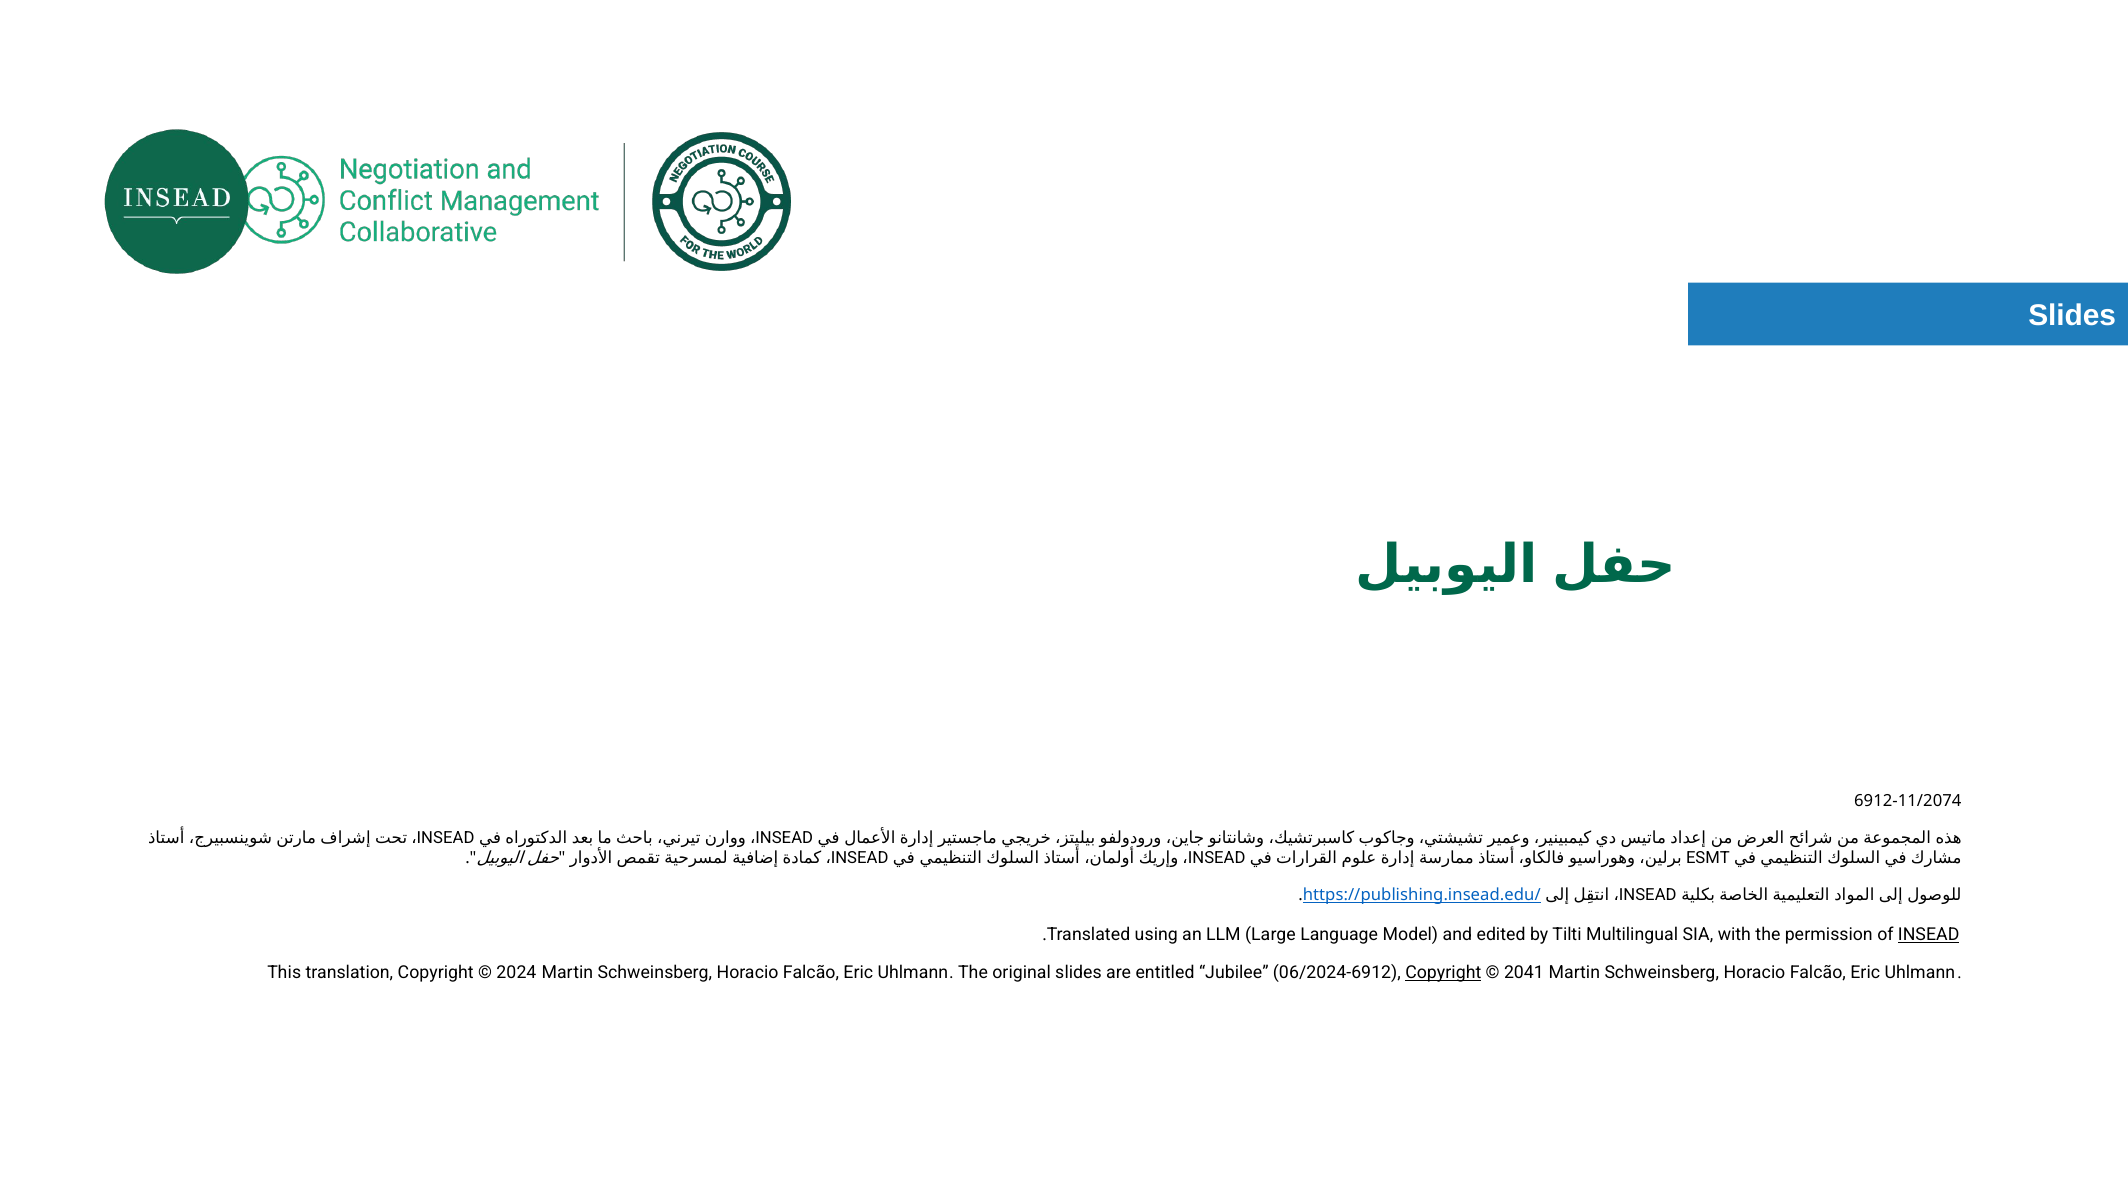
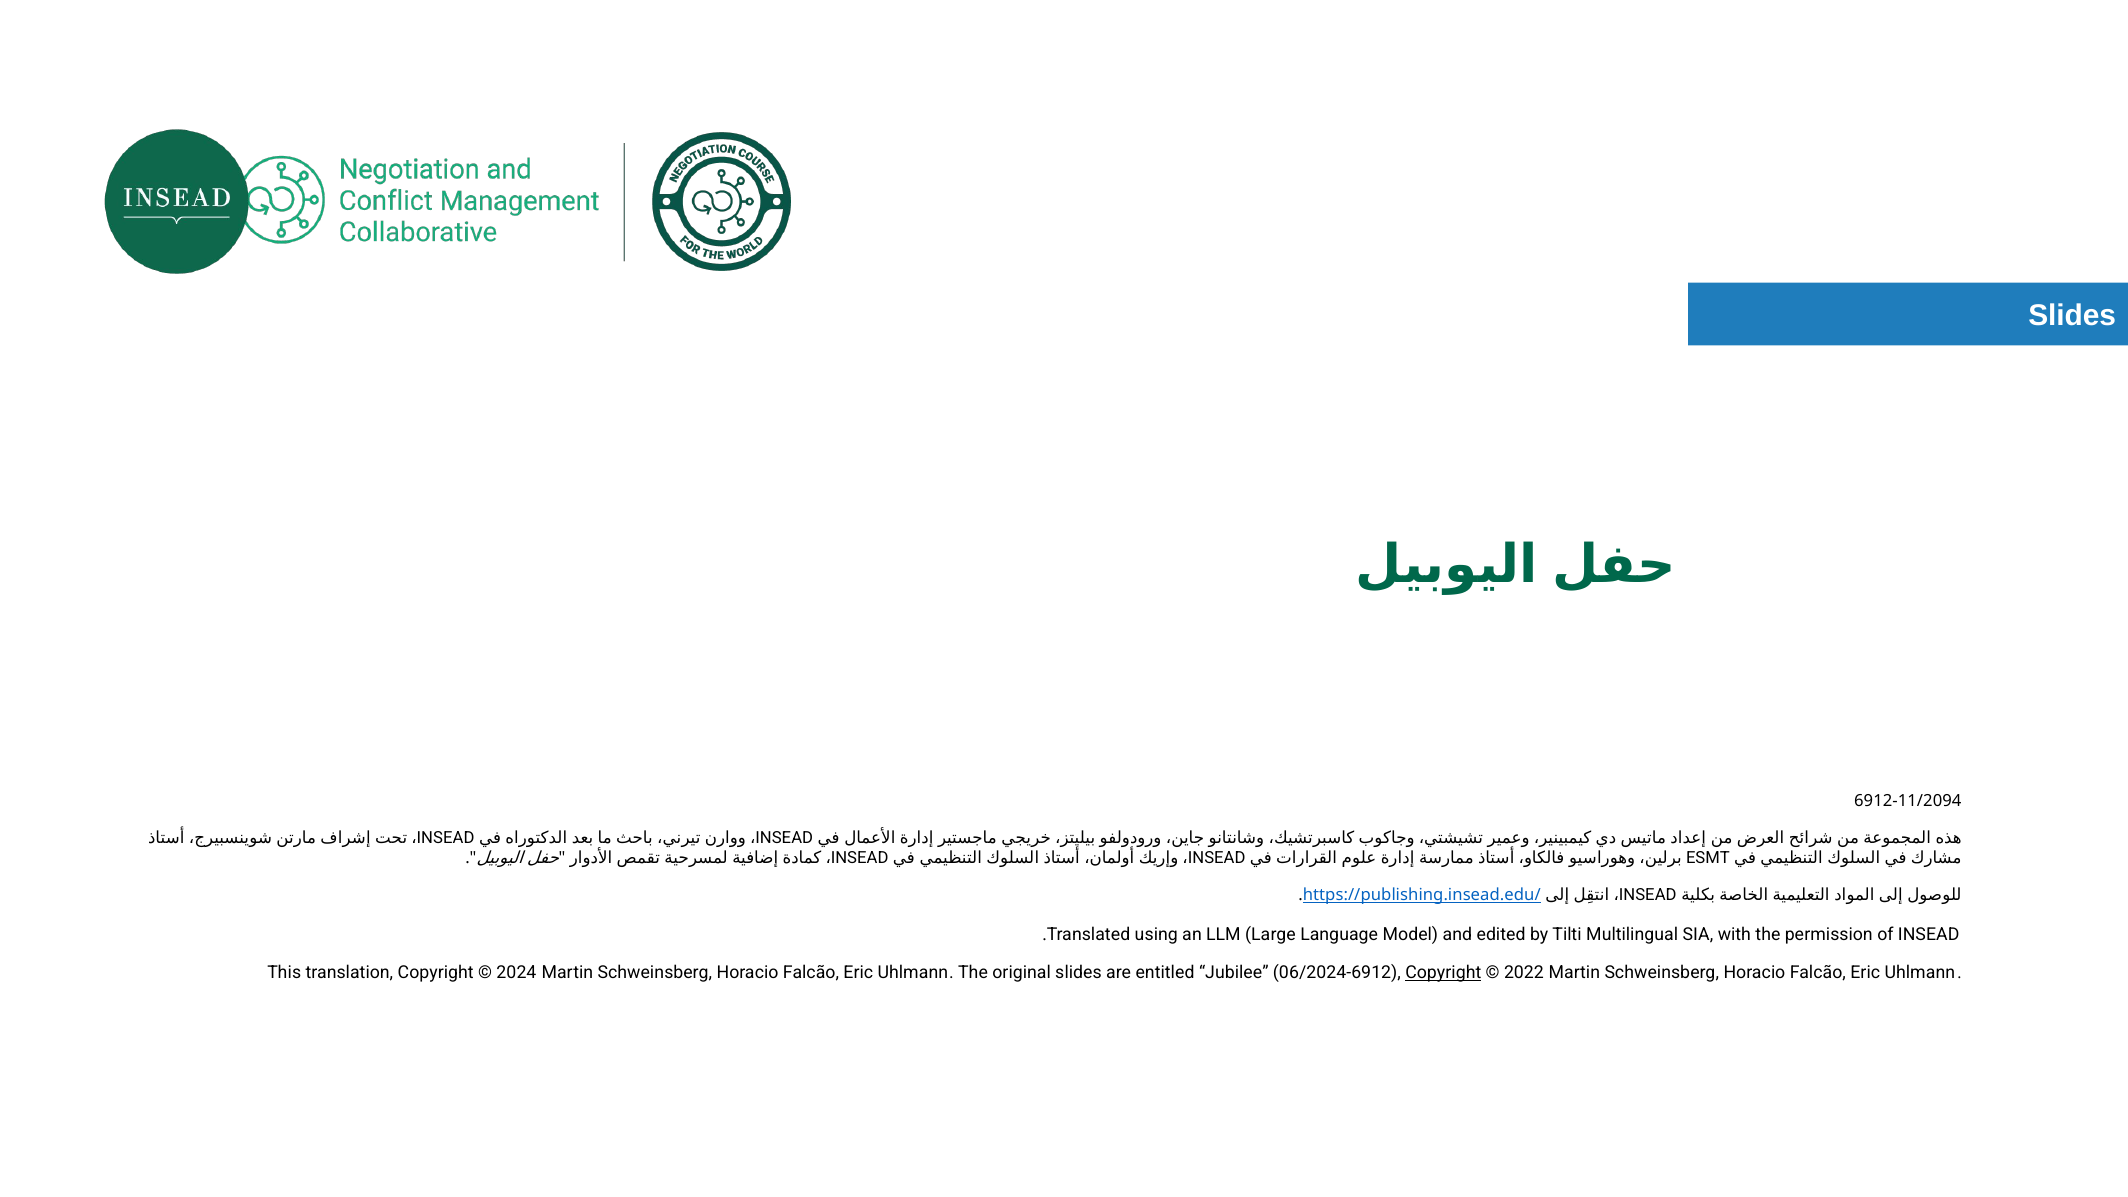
6912-11/2074: 6912-11/2074 -> 6912-11/2094 (1908, 801)
INSEAD underline: present -> none (1929, 935)
2041: 2041 -> 2022 (1524, 972)
